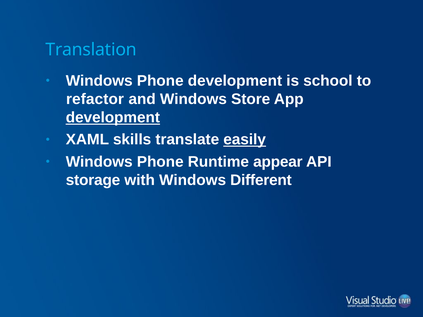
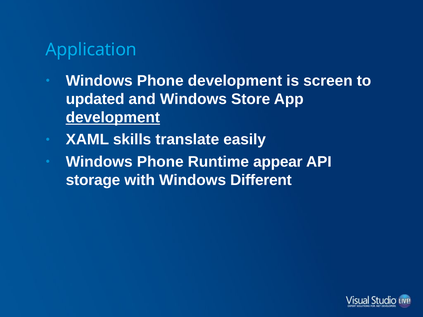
Translation: Translation -> Application (91, 50)
school: school -> screen (328, 81)
refactor: refactor -> updated (95, 99)
easily underline: present -> none (245, 140)
